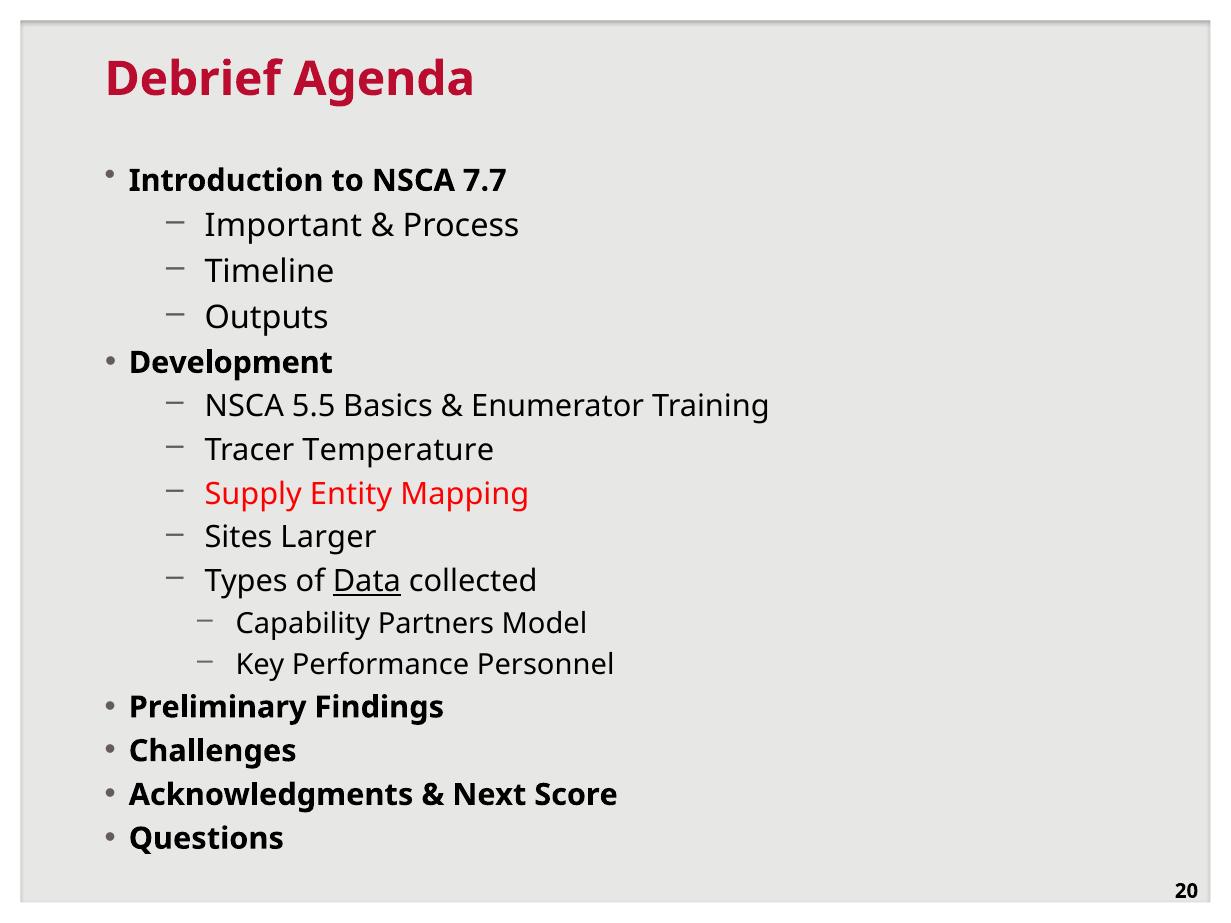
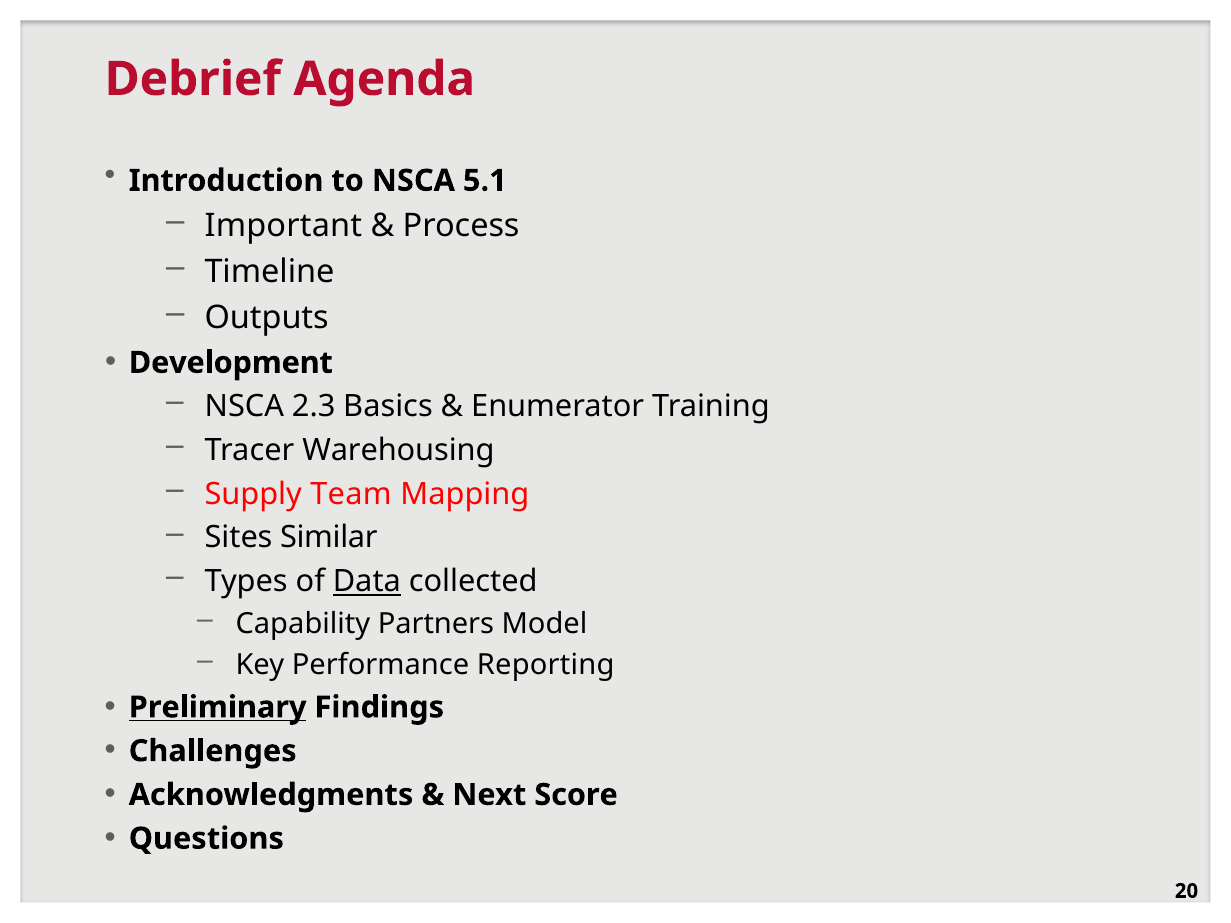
7.7: 7.7 -> 5.1 (485, 181)
5.5: 5.5 -> 2.3 (314, 407)
Temperature: Temperature -> Warehousing (398, 450)
Entity: Entity -> Team (351, 494)
Larger: Larger -> Similar (329, 538)
Personnel: Personnel -> Reporting (546, 665)
Preliminary underline: none -> present (218, 708)
